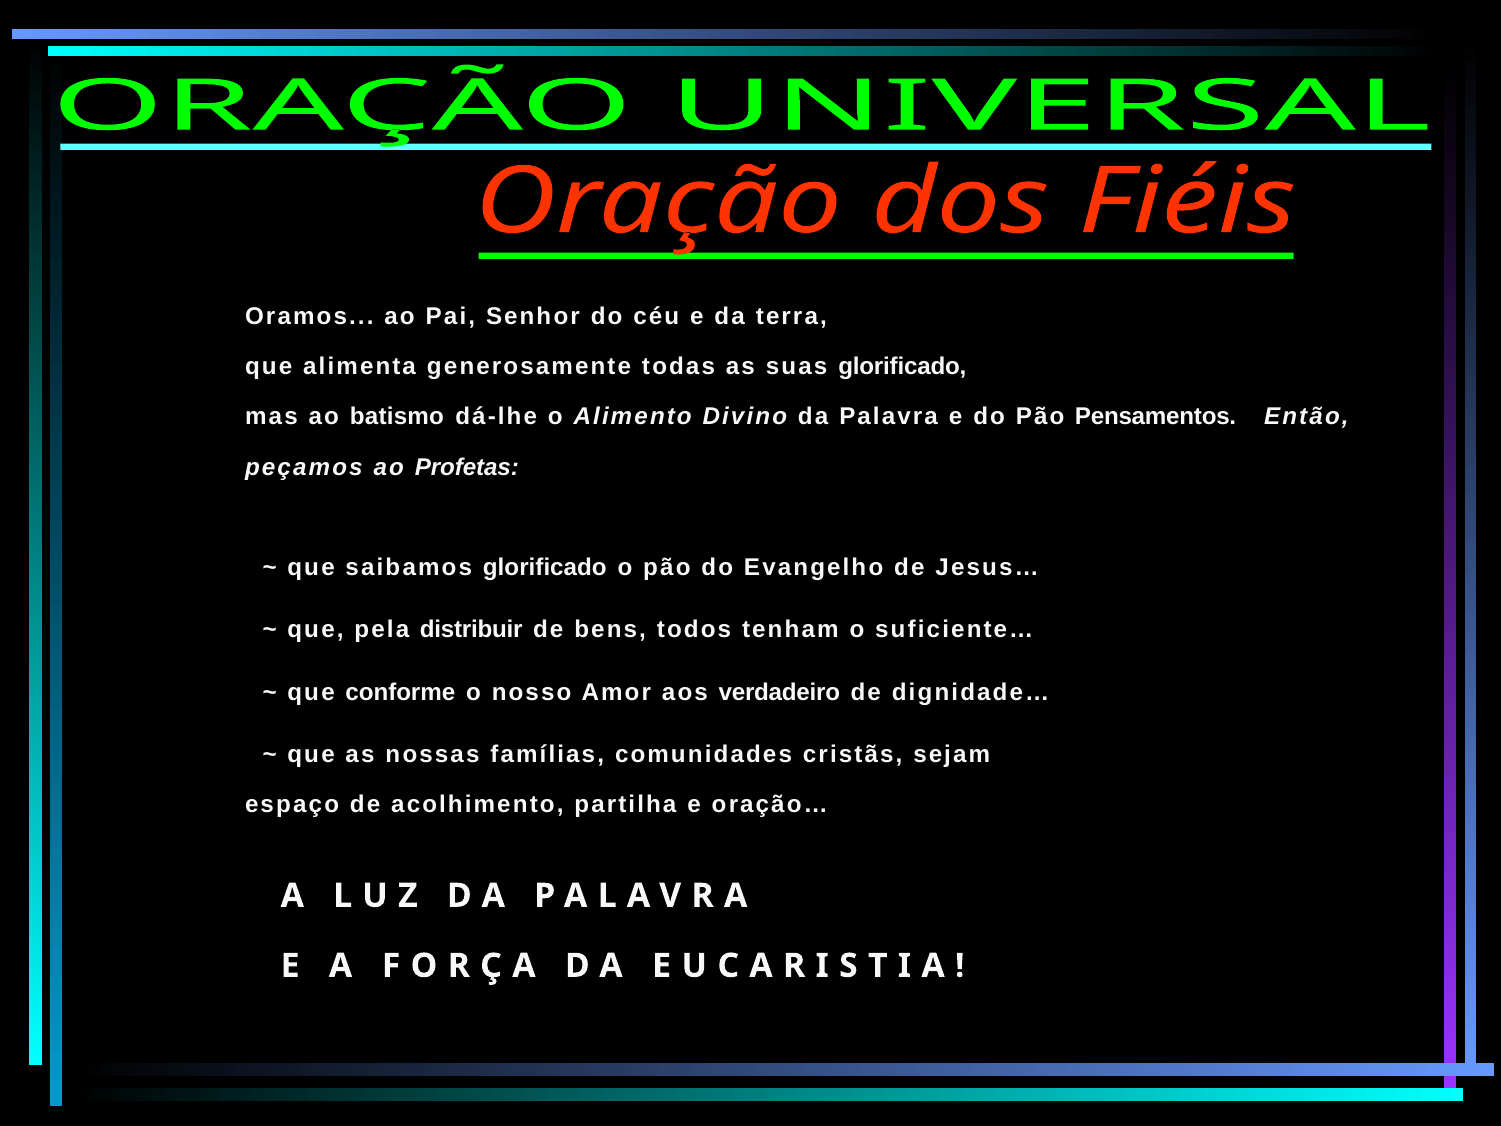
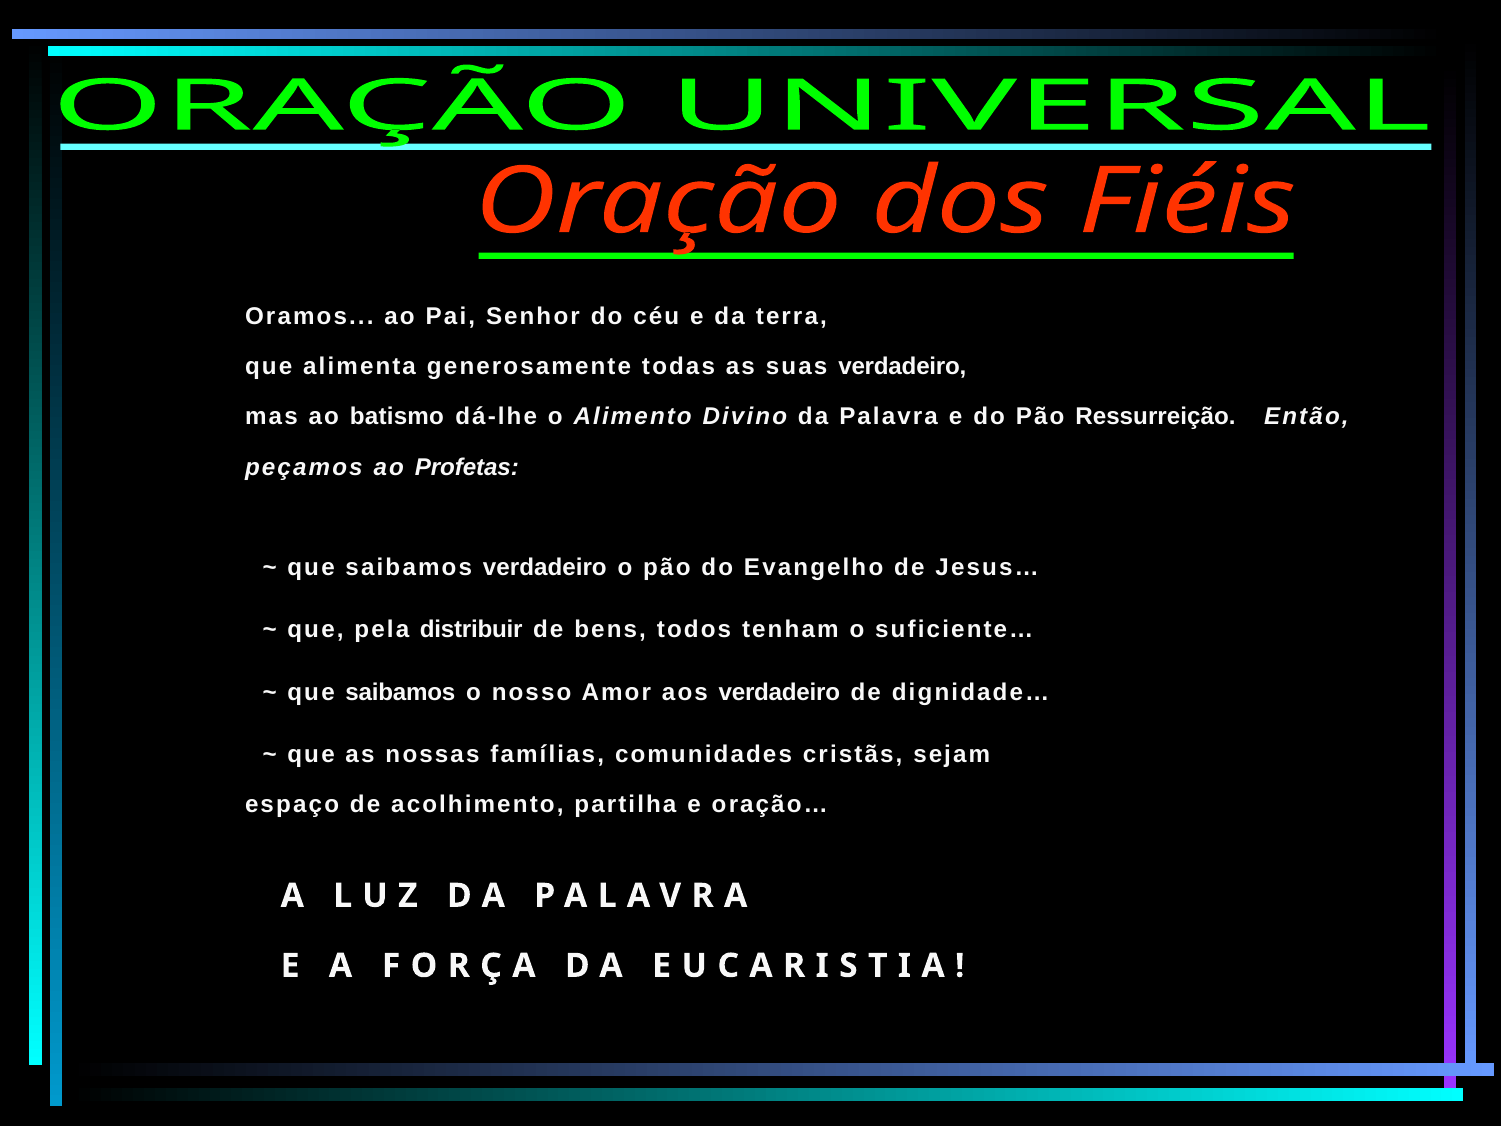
suas glorificado: glorificado -> verdadeiro (902, 367)
Pensamentos: Pensamentos -> Ressurreição (1155, 417)
saibamos glorificado: glorificado -> verdadeiro (545, 567)
conforme: conforme -> saibamos (400, 692)
